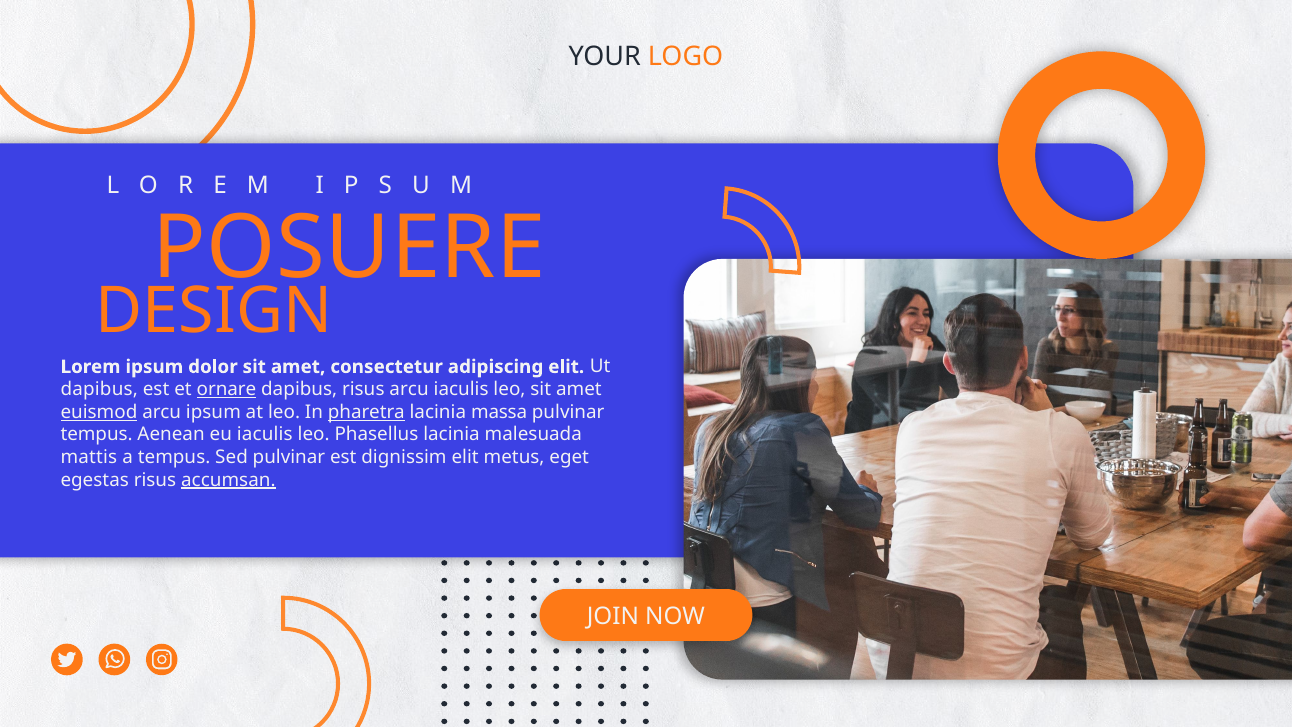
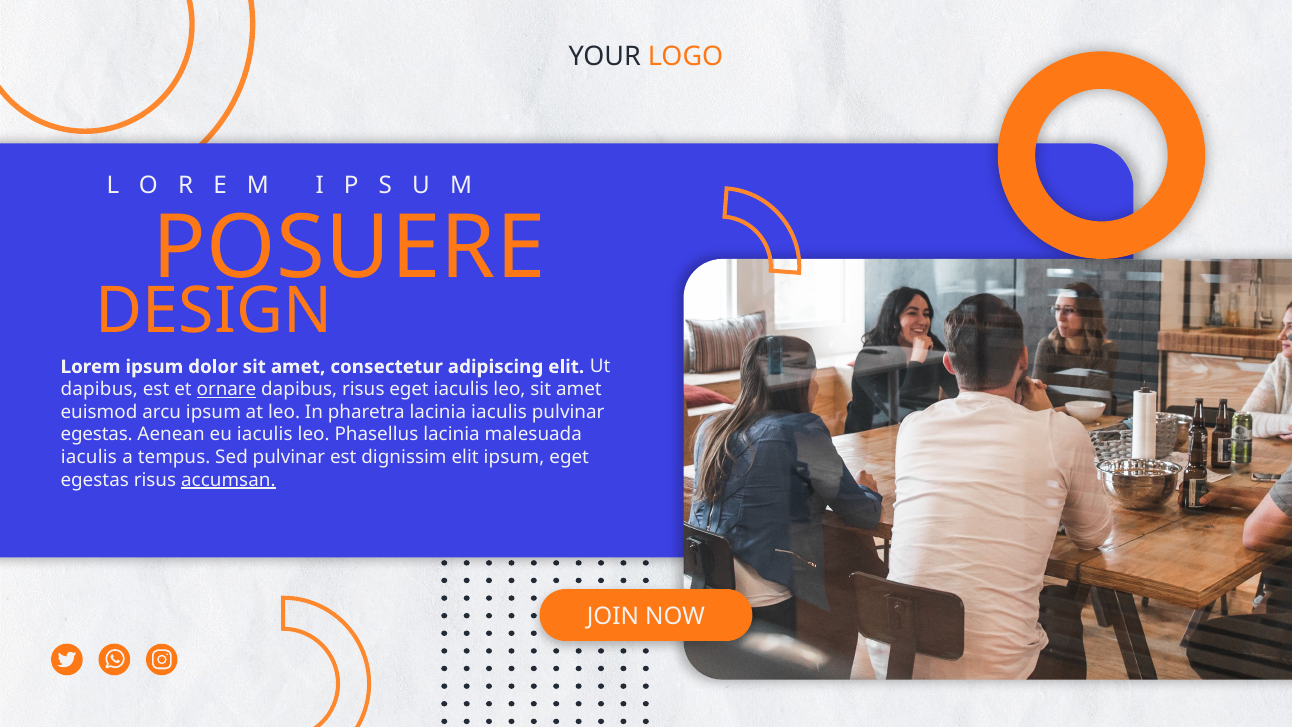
risus arcu: arcu -> eget (409, 389)
euismod underline: present -> none (99, 412)
pharetra underline: present -> none (366, 412)
lacinia massa: massa -> iaculis (499, 412)
tempus: tempus -> egestas (97, 434)
mattis: mattis -> iaculis (89, 457)
elit metus: metus -> ipsum (514, 457)
